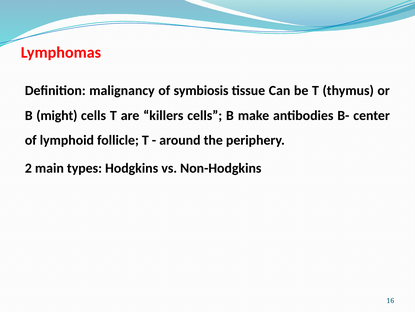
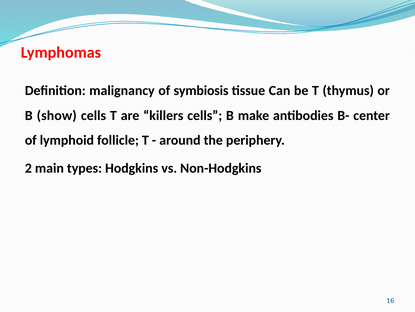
might: might -> show (57, 115)
